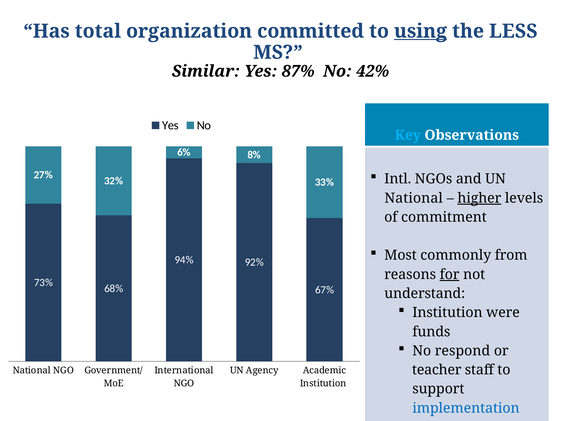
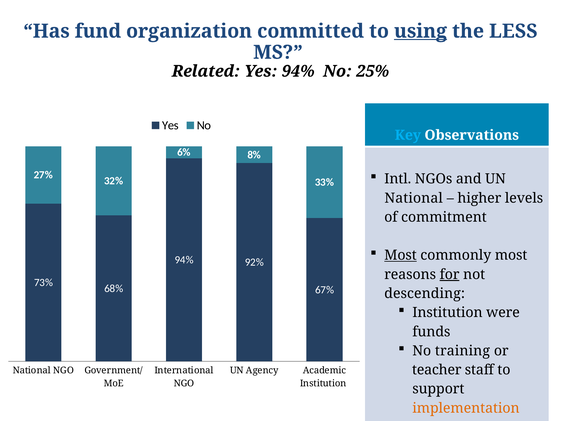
total: total -> fund (98, 31)
Similar: Similar -> Related (206, 71)
Yes 87%: 87% -> 94% (298, 71)
42%: 42% -> 25% (373, 71)
higher underline: present -> none (479, 198)
Most underline: none -> present (401, 255)
commonly from: from -> most (511, 255)
understand: understand -> descending (425, 293)
respond: respond -> training (462, 351)
implementation colour: blue -> orange (466, 408)
